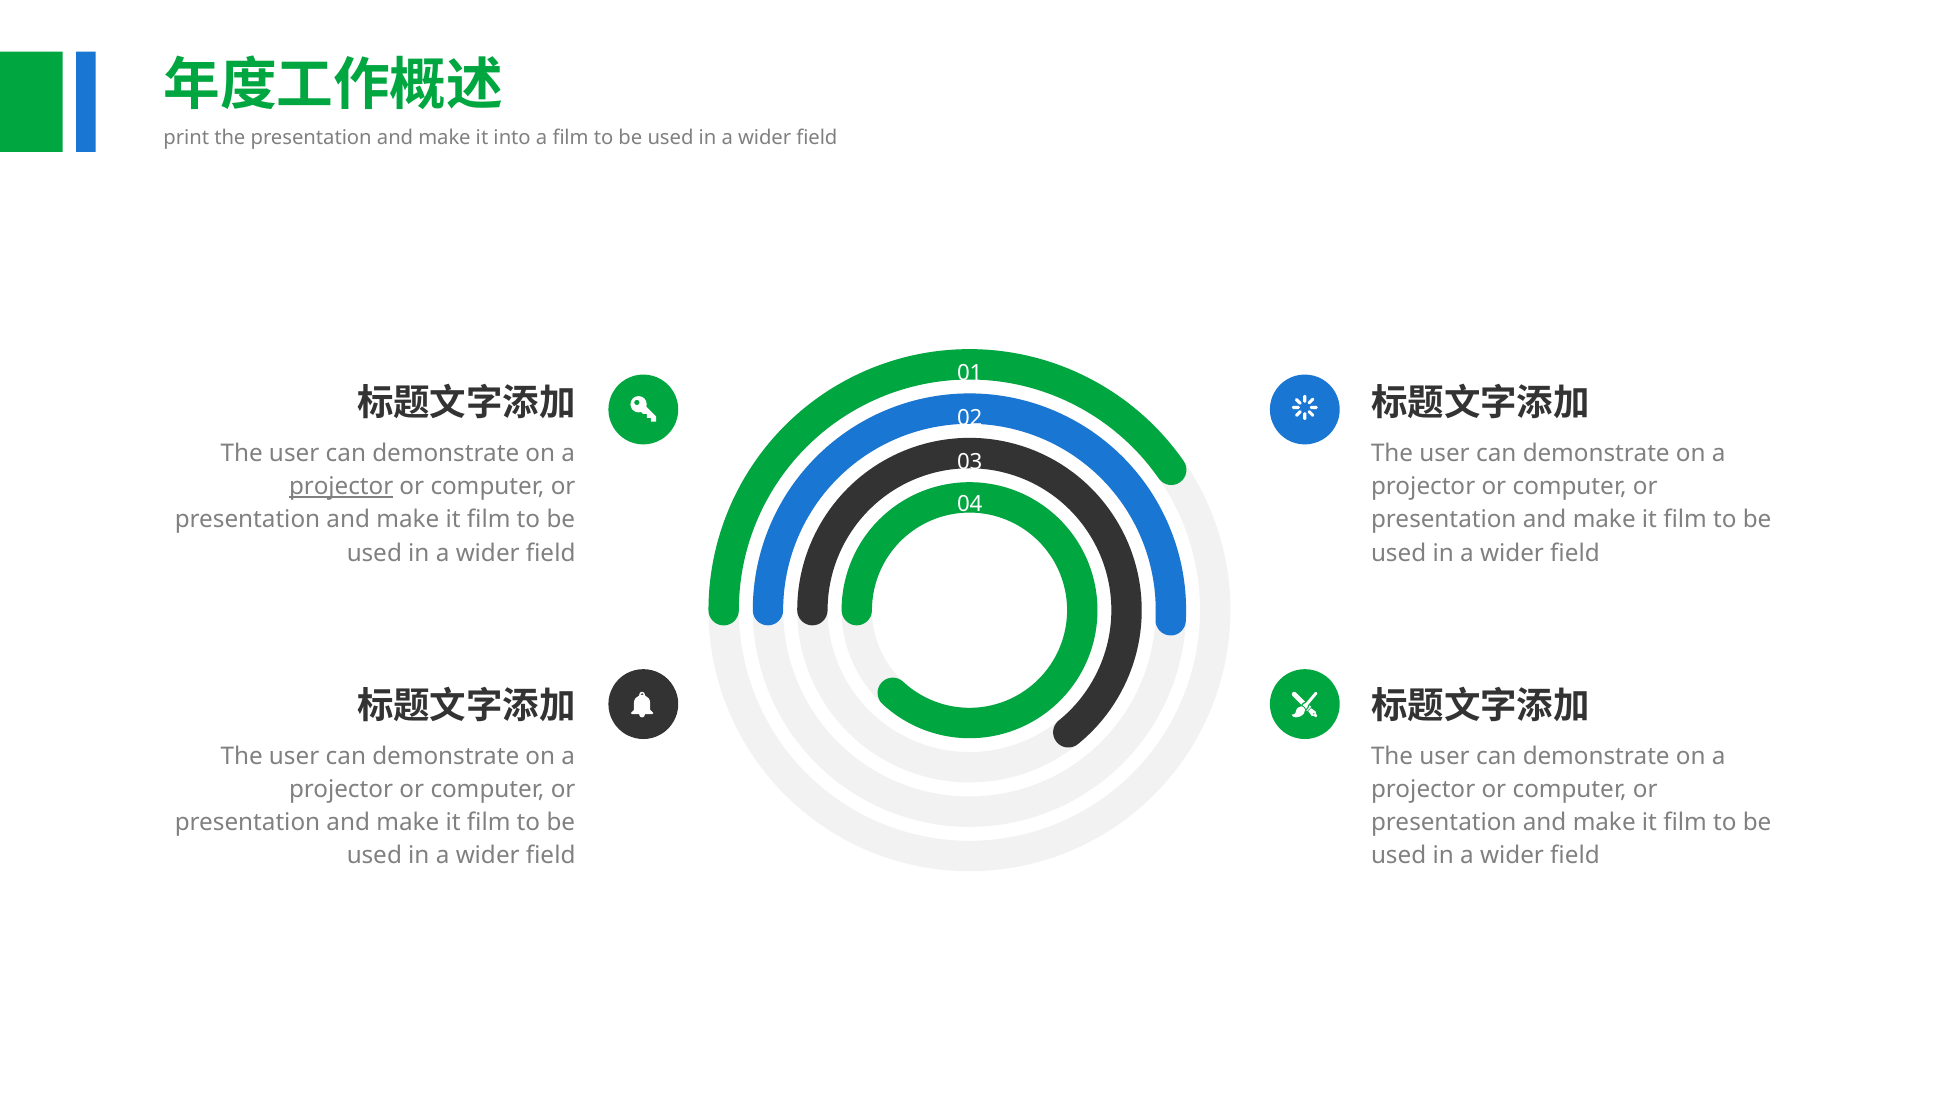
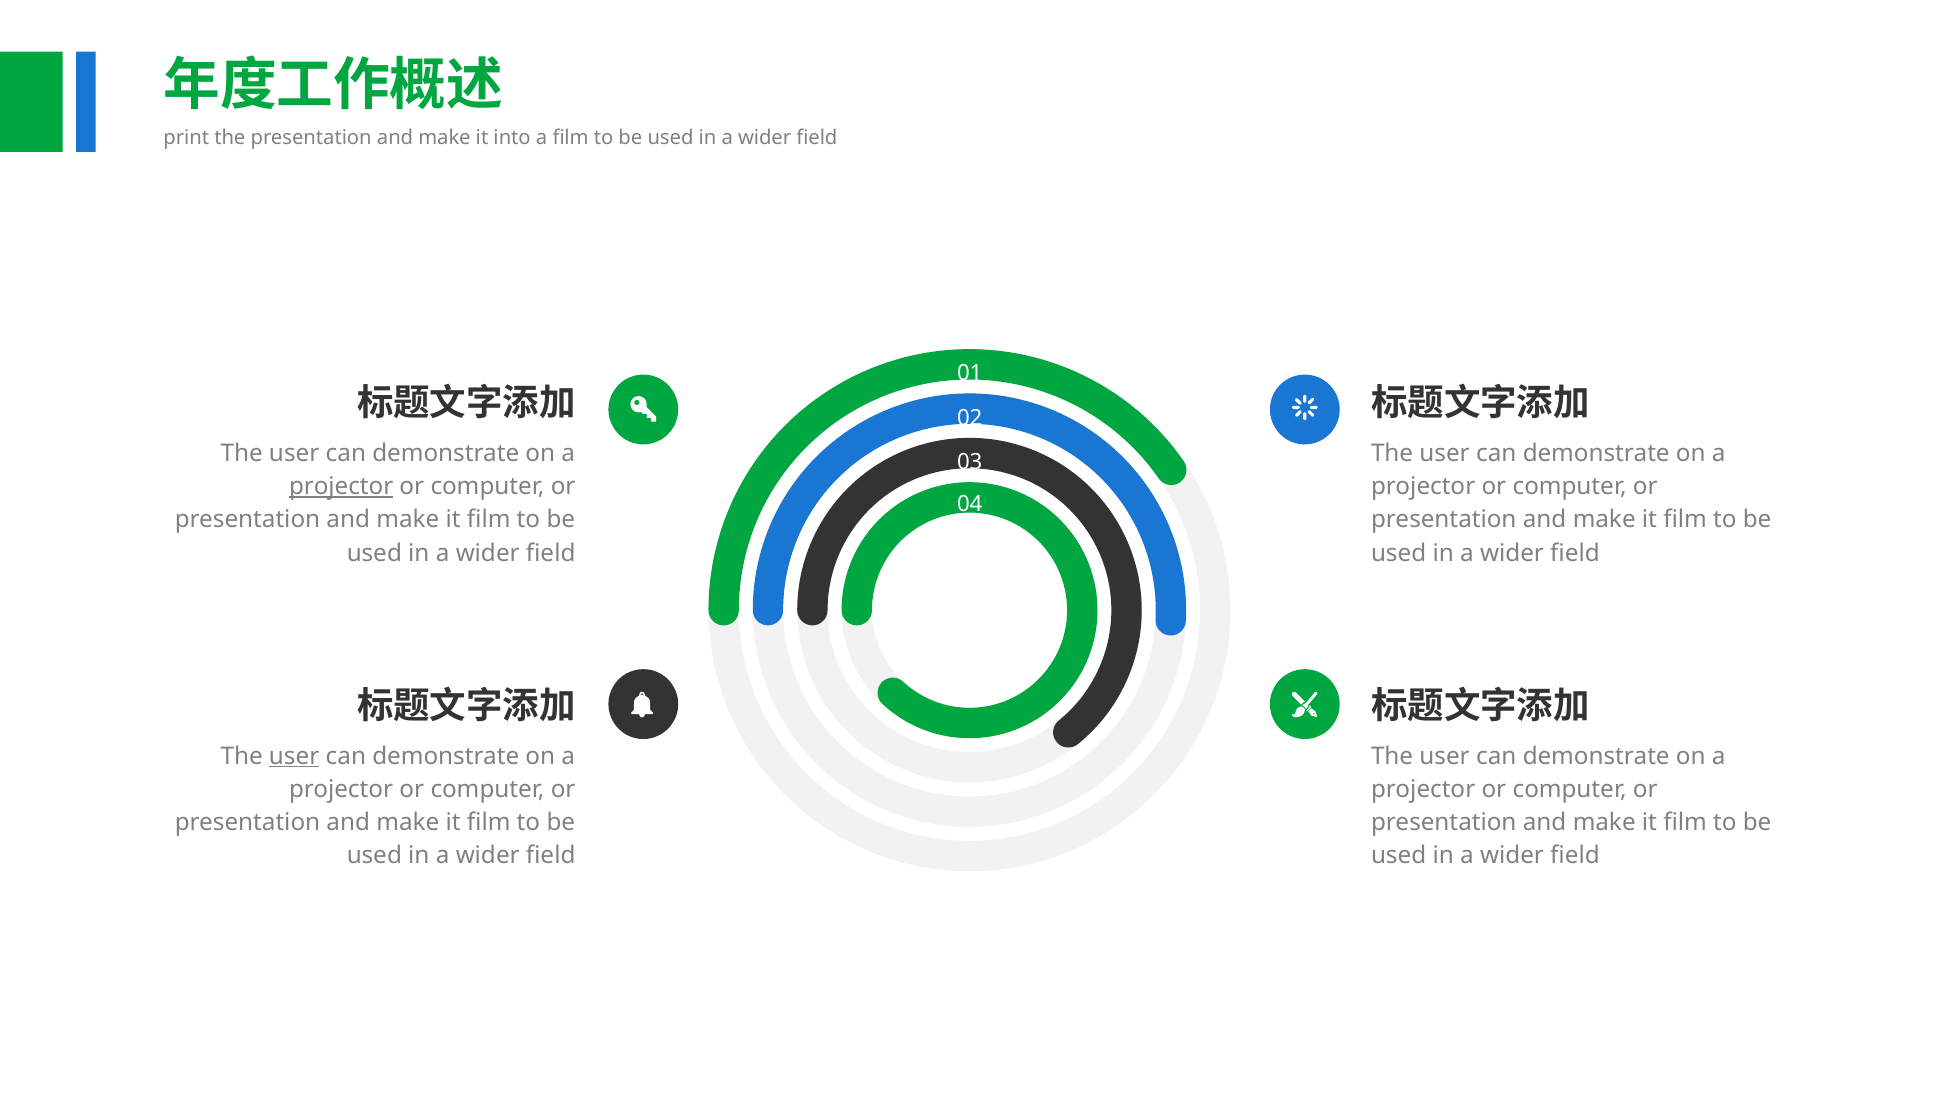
user underline: none -> present (294, 756)
